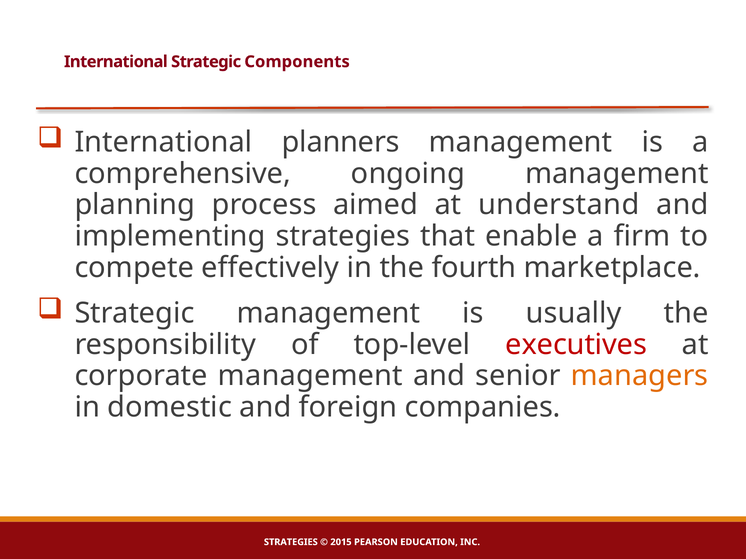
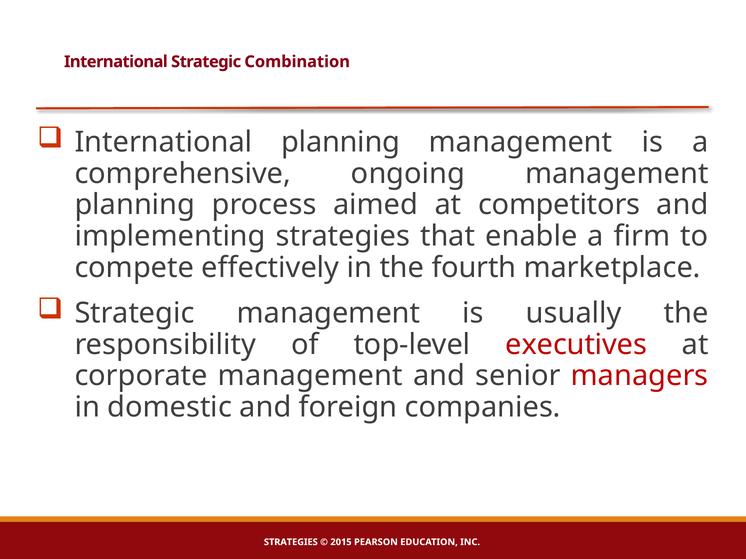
Components: Components -> Combination (297, 62)
International planners: planners -> planning (341, 142)
understand: understand -> competitors (559, 205)
managers colour: orange -> red (640, 376)
